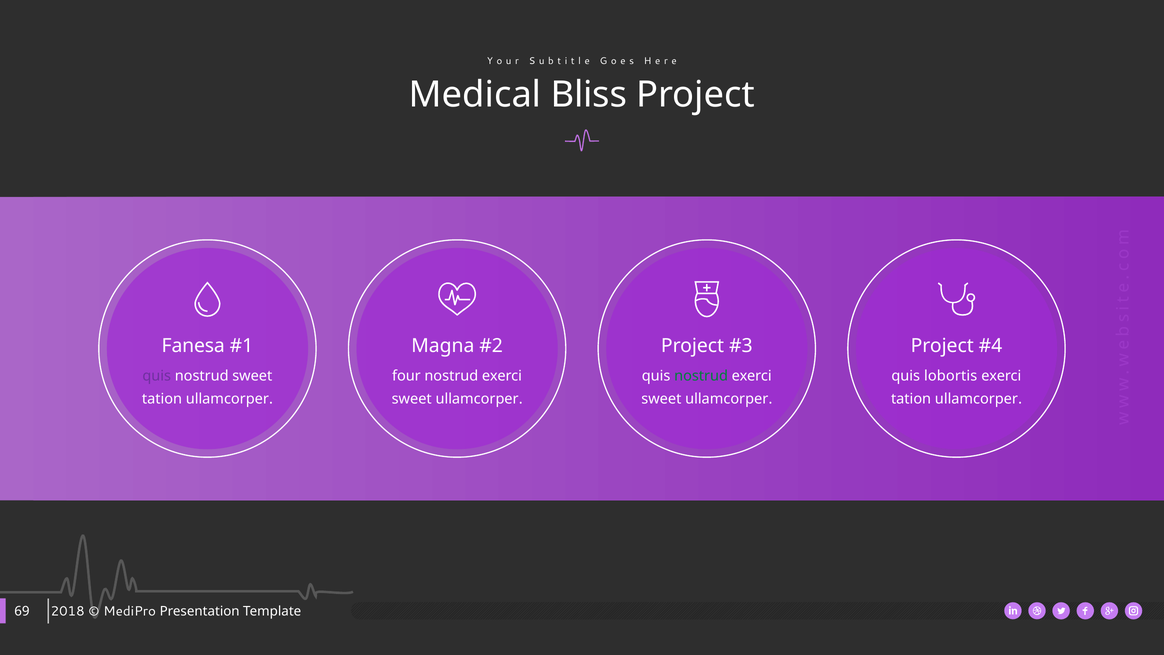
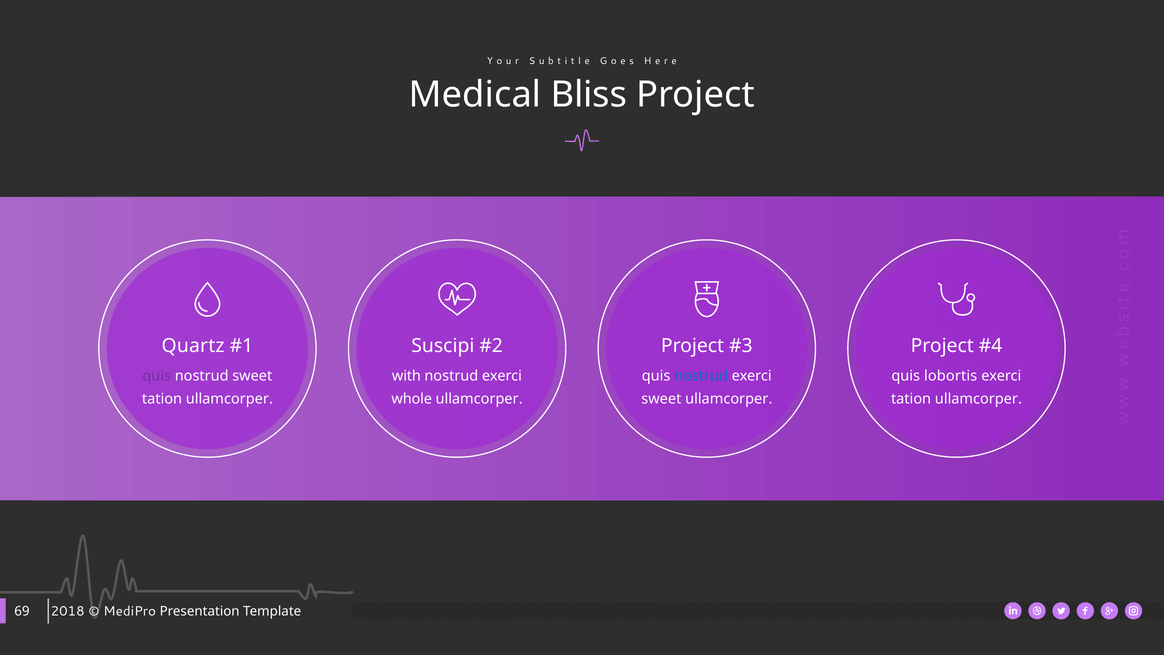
Fanesa: Fanesa -> Quartz (193, 346)
Magna: Magna -> Suscipi (443, 346)
four: four -> with (406, 376)
nostrud colour: green -> blue (701, 376)
sweet: sweet -> whole (412, 399)
